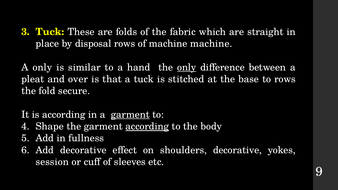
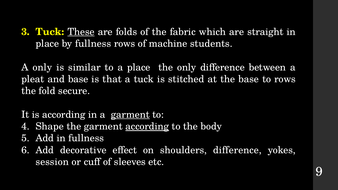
These underline: none -> present (81, 32)
by disposal: disposal -> fullness (93, 44)
machine machine: machine -> students (211, 44)
a hand: hand -> place (139, 67)
only underline: present -> none (187, 67)
and over: over -> base (78, 79)
shoulders decorative: decorative -> difference (237, 150)
